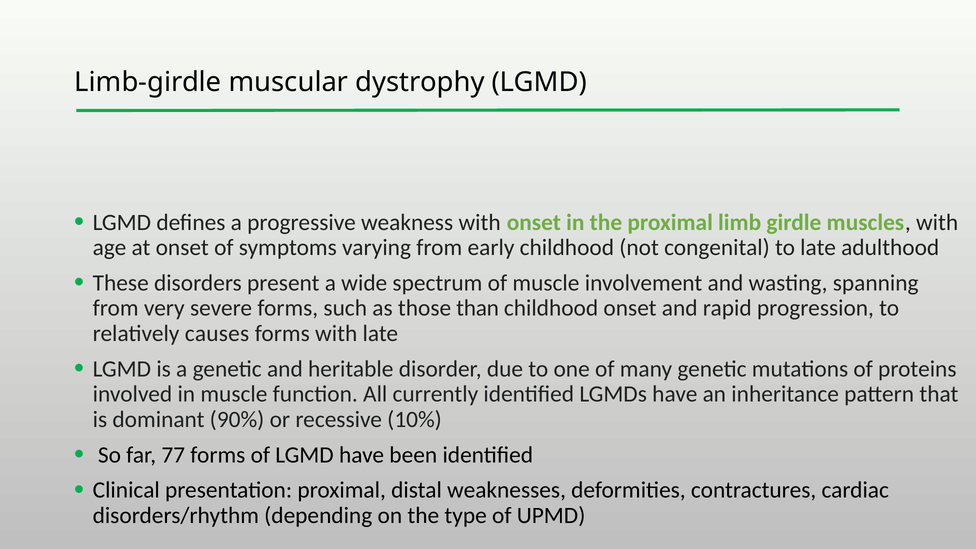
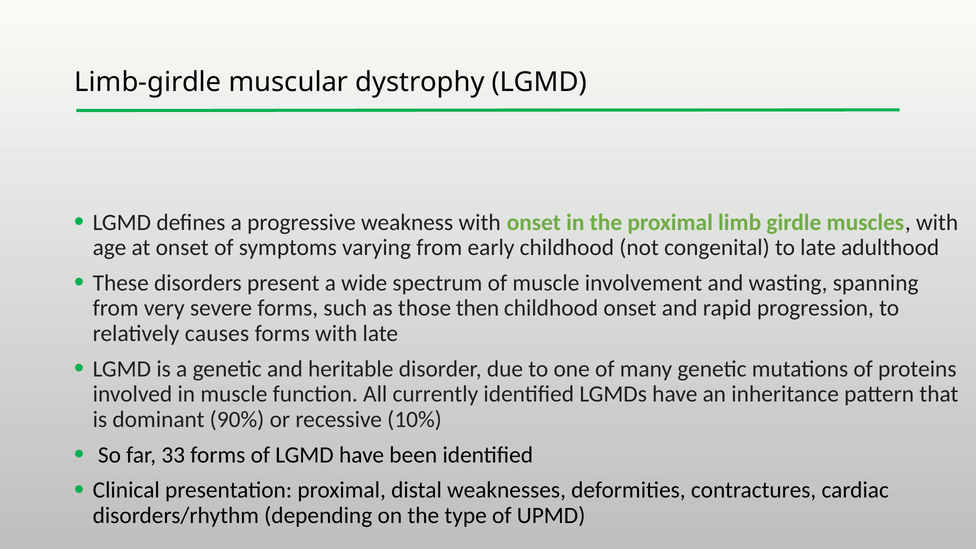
than: than -> then (478, 308)
77: 77 -> 33 (173, 455)
